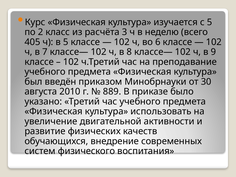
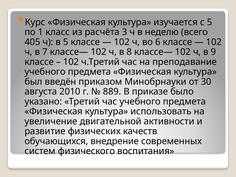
2: 2 -> 1 (41, 32)
